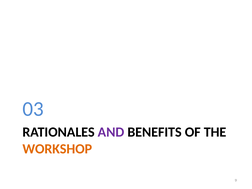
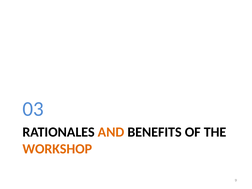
AND colour: purple -> orange (111, 132)
